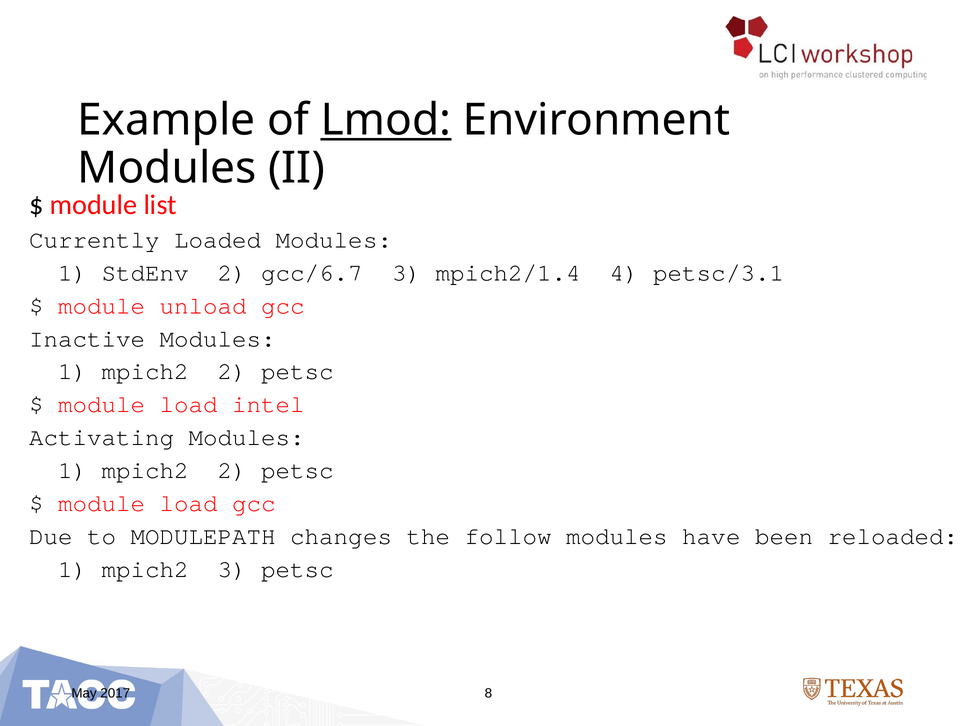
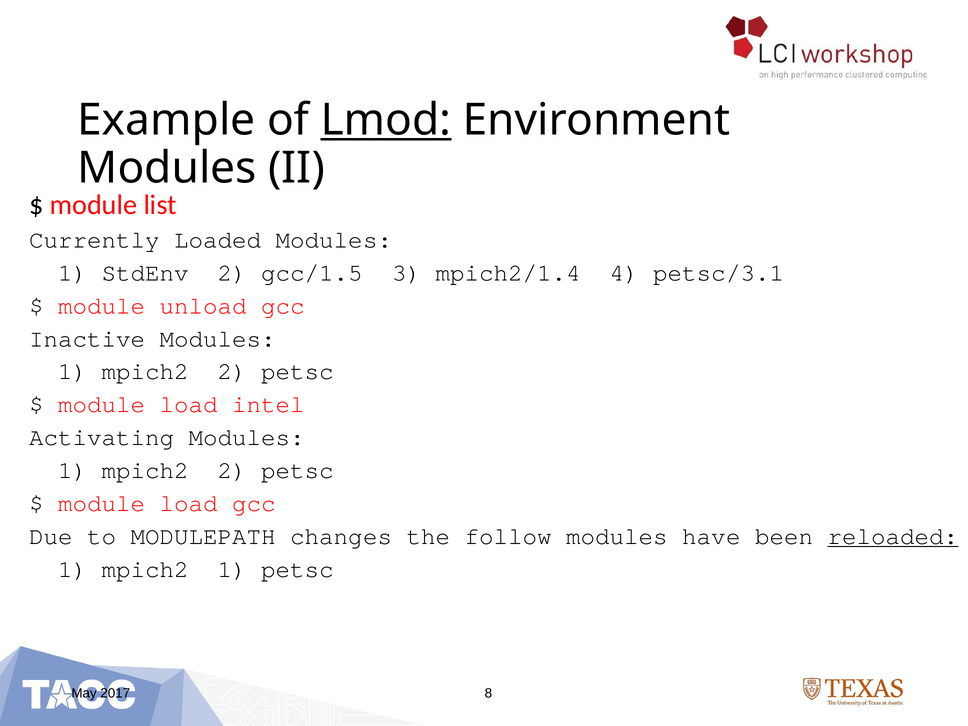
gcc/6.7: gcc/6.7 -> gcc/1.5 (312, 273)
reloaded underline: none -> present (893, 536)
mpich2 3: 3 -> 1 (232, 569)
